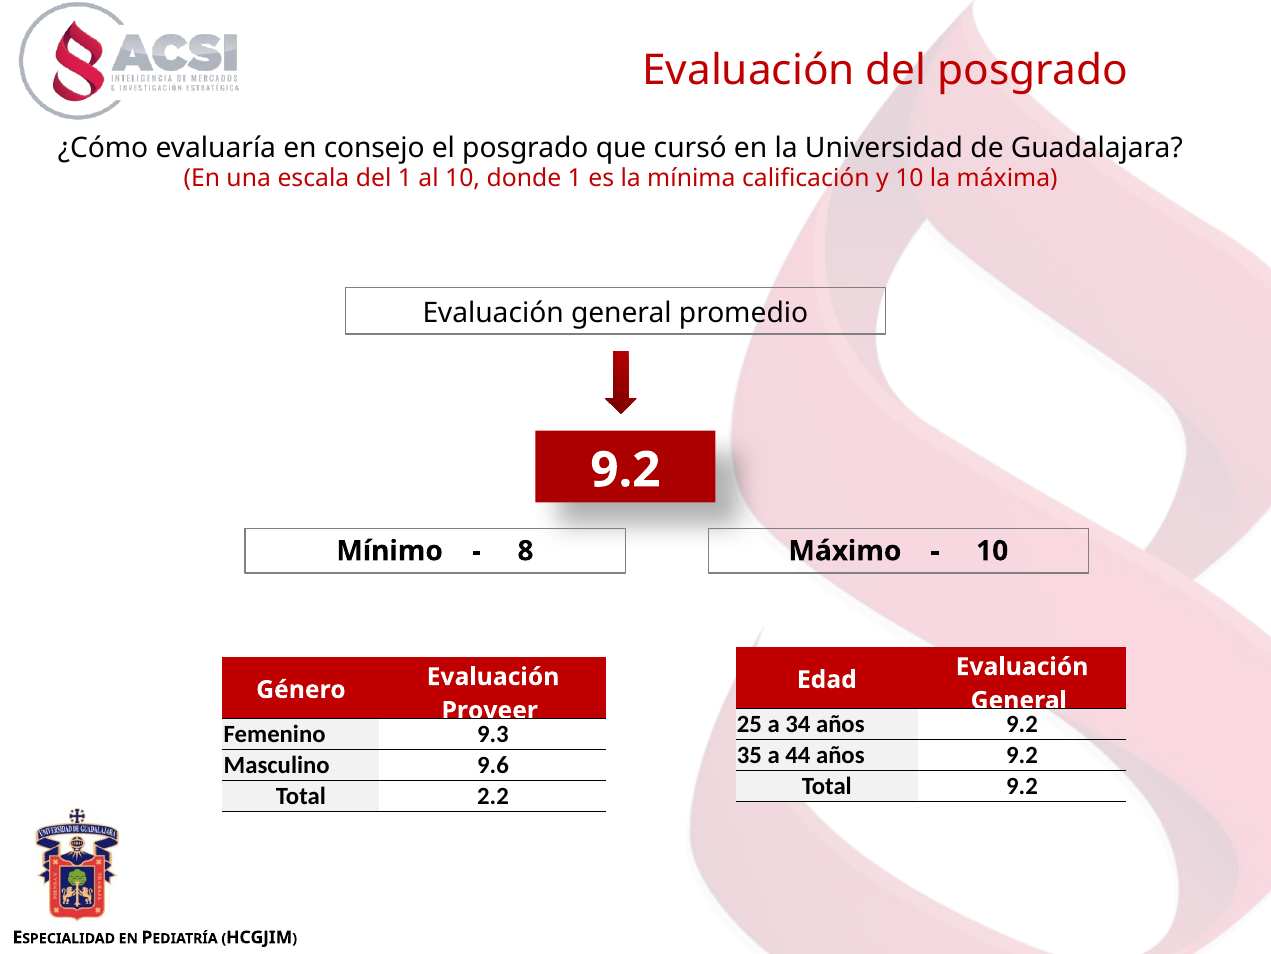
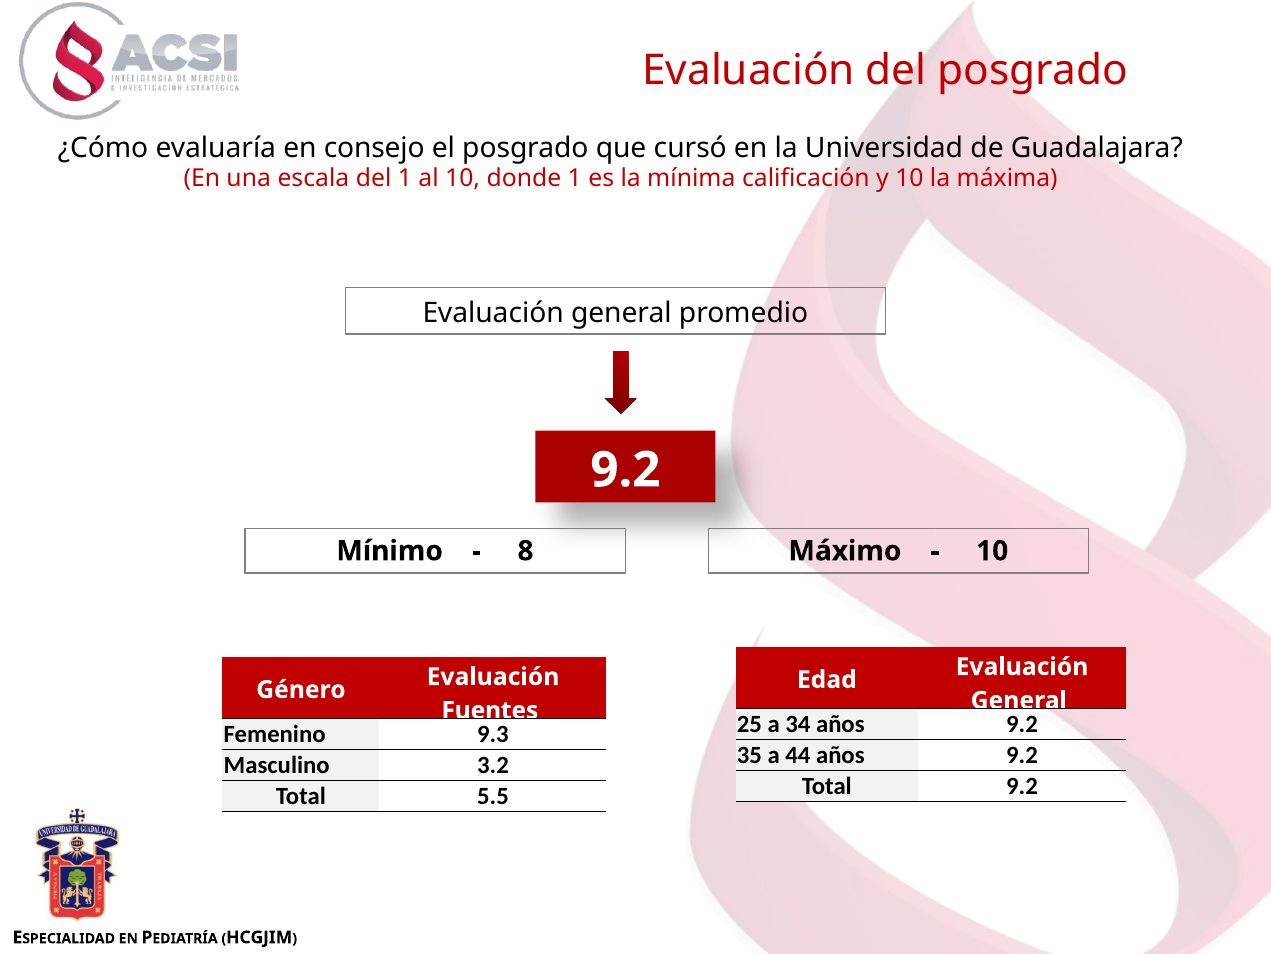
Proveer: Proveer -> Fuentes (490, 710)
9.6: 9.6 -> 3.2 (493, 765)
2.2: 2.2 -> 5.5 (493, 796)
